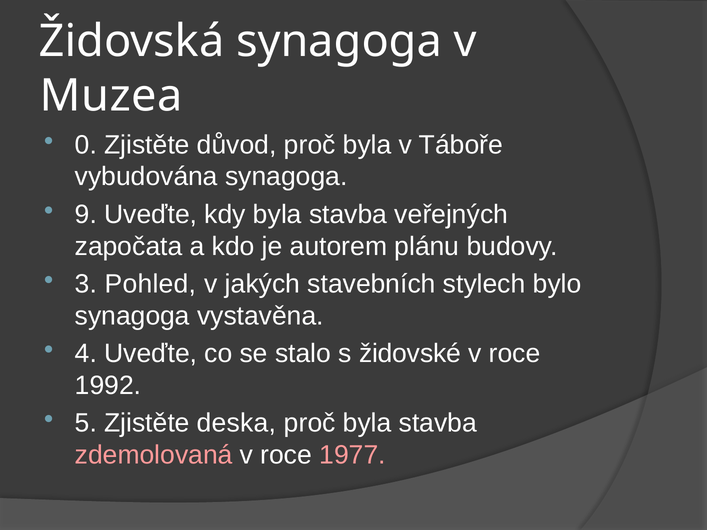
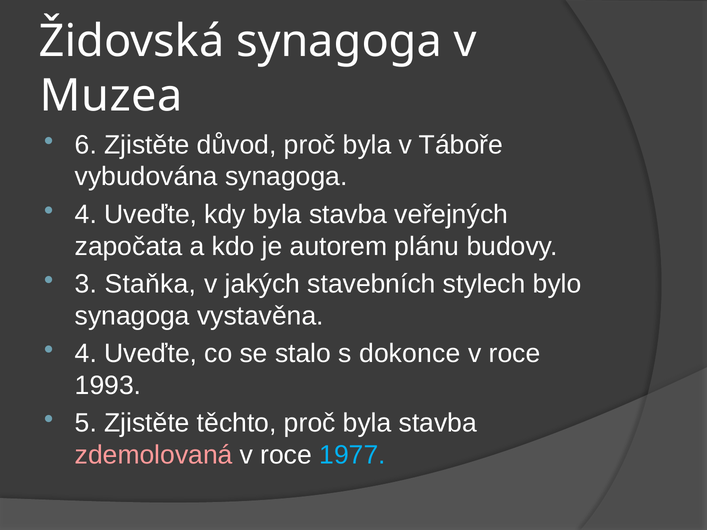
0: 0 -> 6 (86, 145)
9: 9 -> 4 (86, 215)
Pohled: Pohled -> Staňka (150, 284)
židovské: židovské -> dokonce (410, 354)
1992: 1992 -> 1993 (108, 386)
deska: deska -> těchto (237, 423)
1977 colour: pink -> light blue (353, 455)
